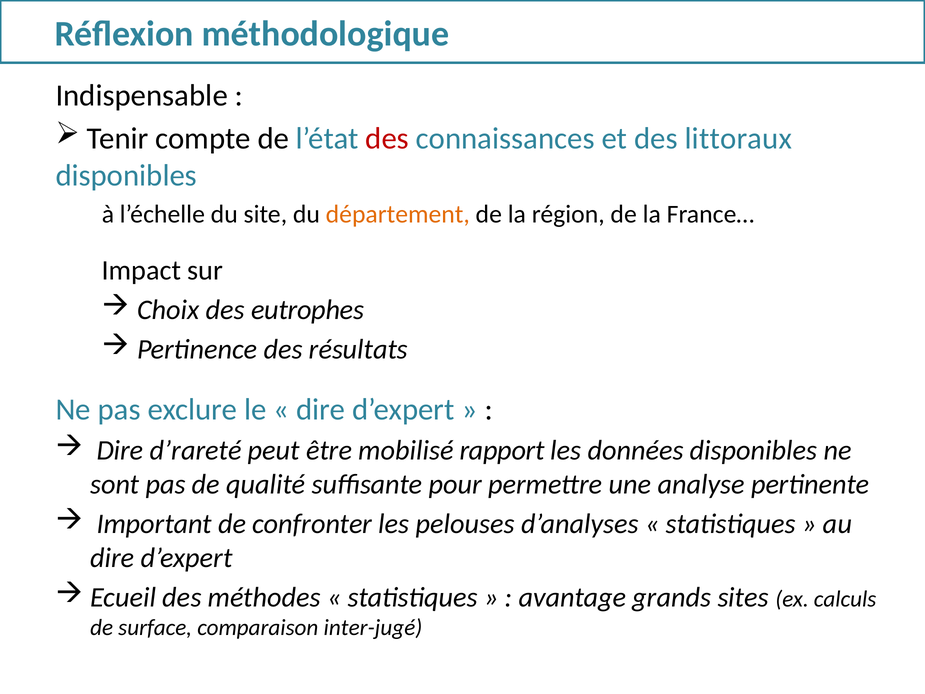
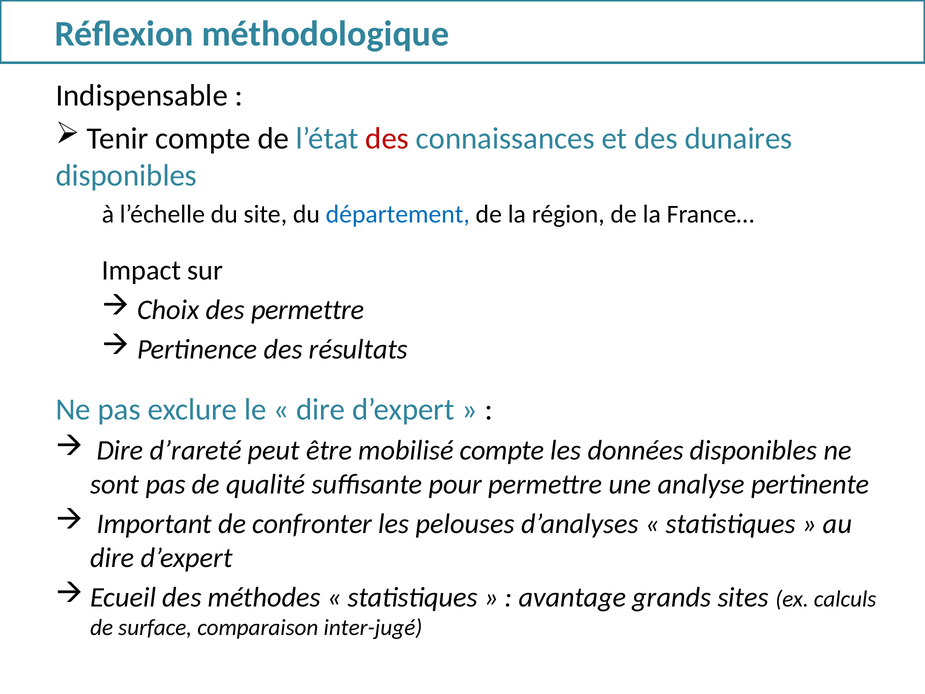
littoraux: littoraux -> dunaires (739, 139)
département colour: orange -> blue (398, 214)
des eutrophes: eutrophes -> permettre (308, 310)
mobilisé rapport: rapport -> compte (502, 450)
